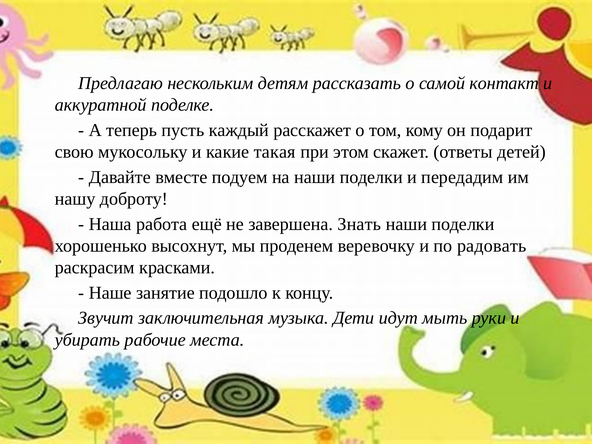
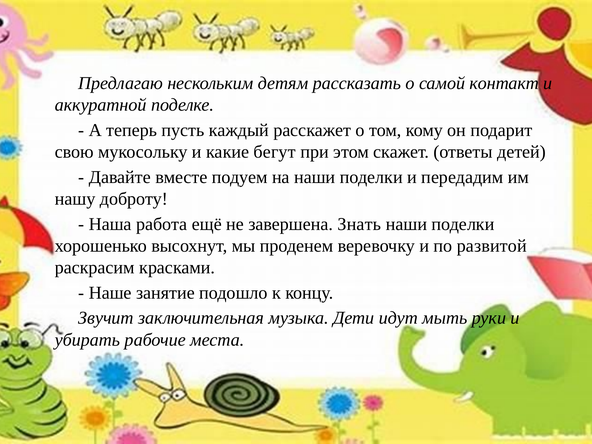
такая: такая -> бегут (275, 152)
радовать: радовать -> развитой (492, 246)
